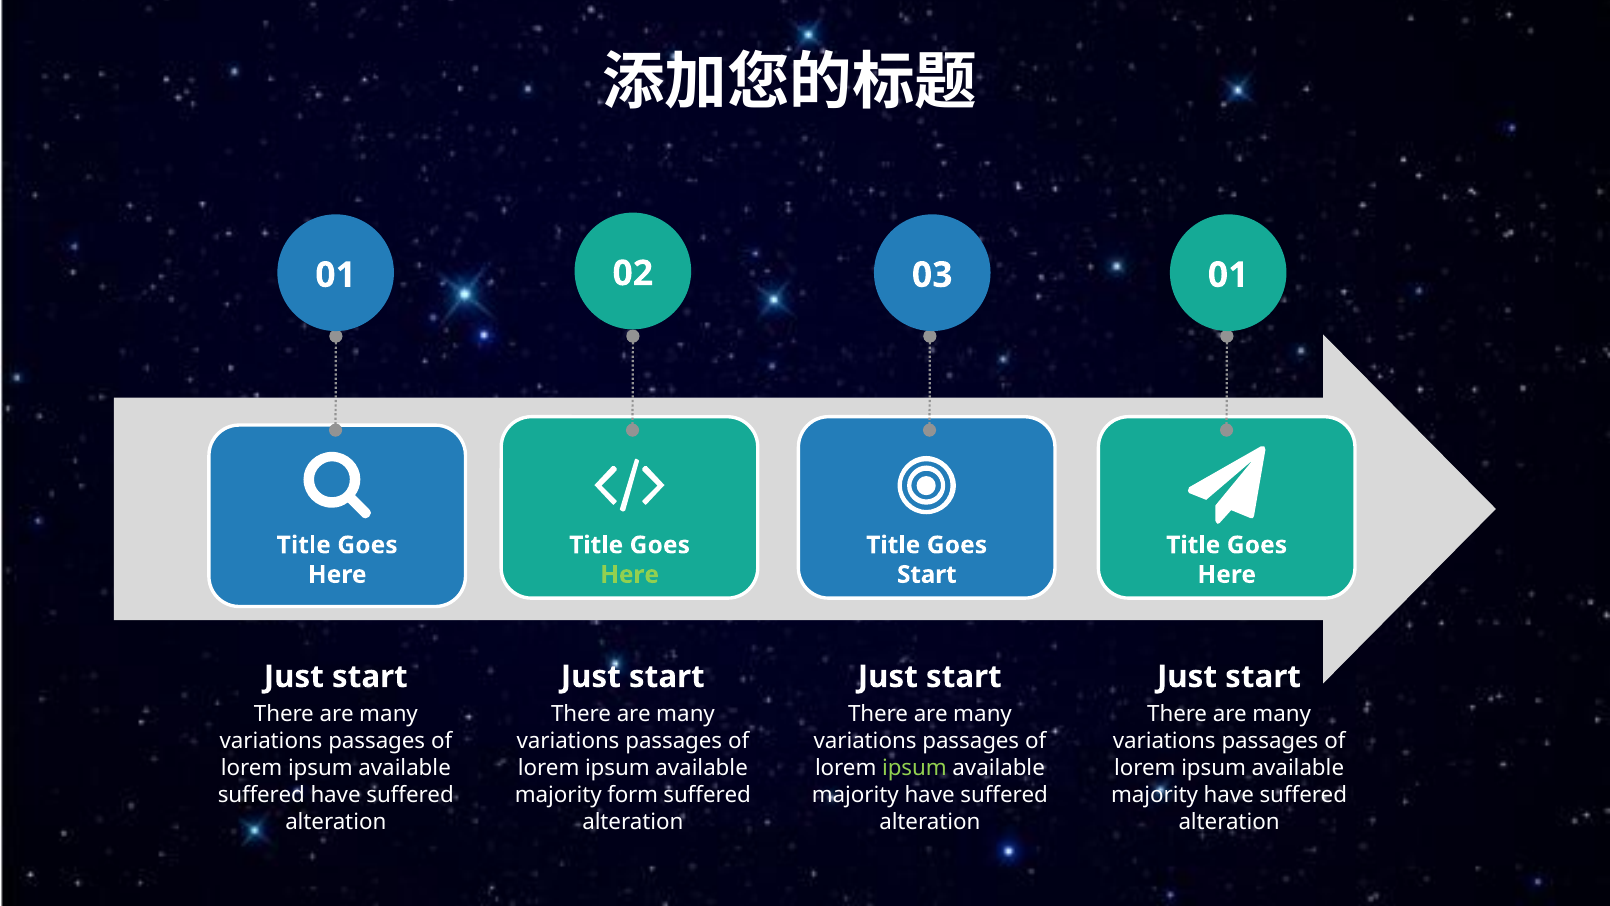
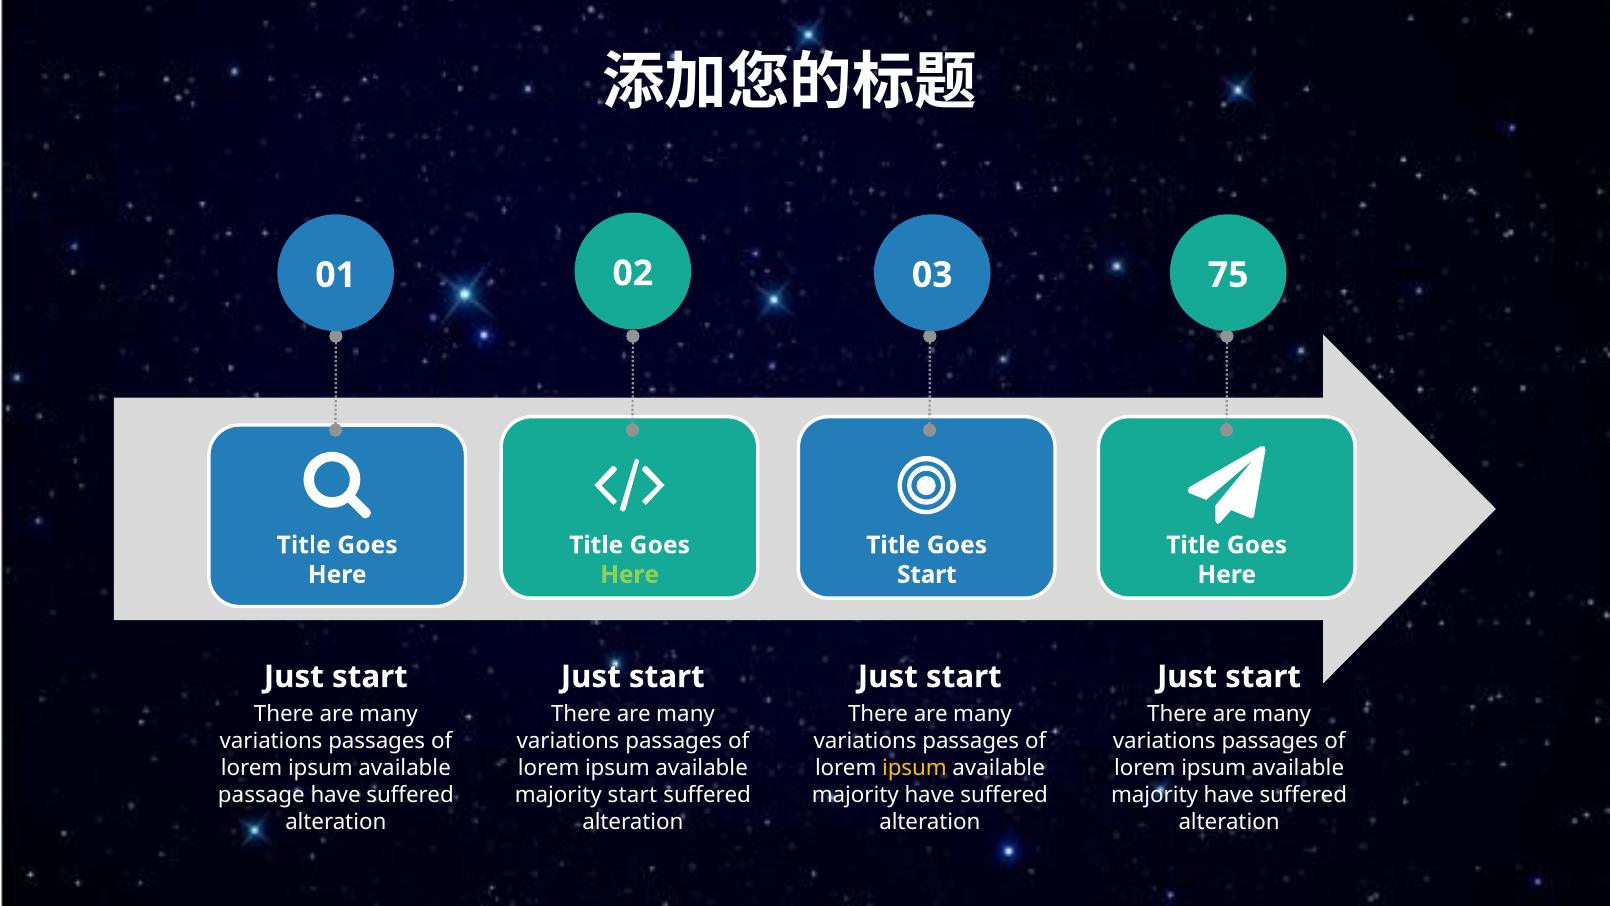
03 01: 01 -> 75 (1228, 275)
ipsum colour: light green -> yellow (914, 768)
suffered: suffered -> passage (261, 795)
majority form: form -> start (632, 795)
